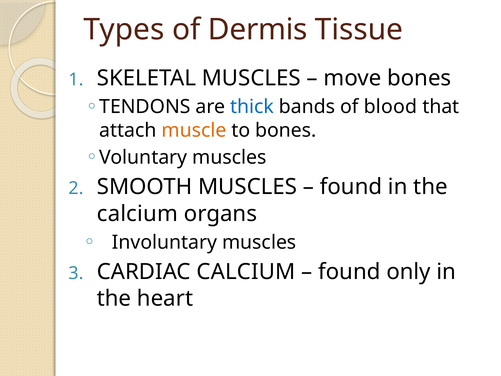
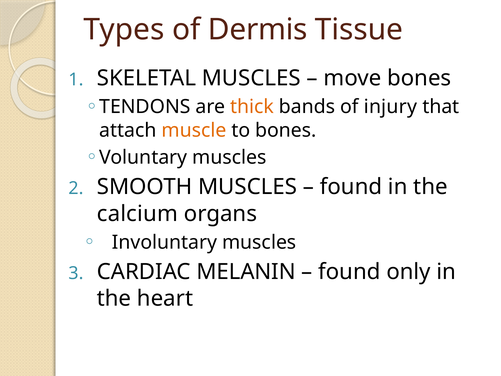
thick colour: blue -> orange (252, 107)
blood: blood -> injury (390, 107)
CARDIAC CALCIUM: CALCIUM -> MELANIN (246, 272)
